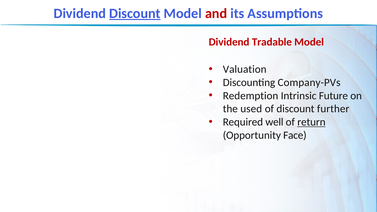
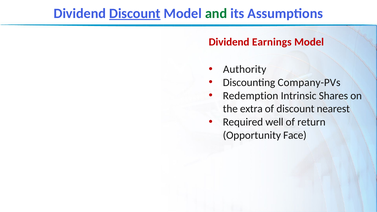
and colour: red -> green (216, 13)
Tradable: Tradable -> Earnings (272, 42)
Valuation: Valuation -> Authority (245, 69)
Future: Future -> Shares (333, 96)
used: used -> extra (251, 109)
further: further -> nearest (333, 109)
return underline: present -> none (311, 122)
